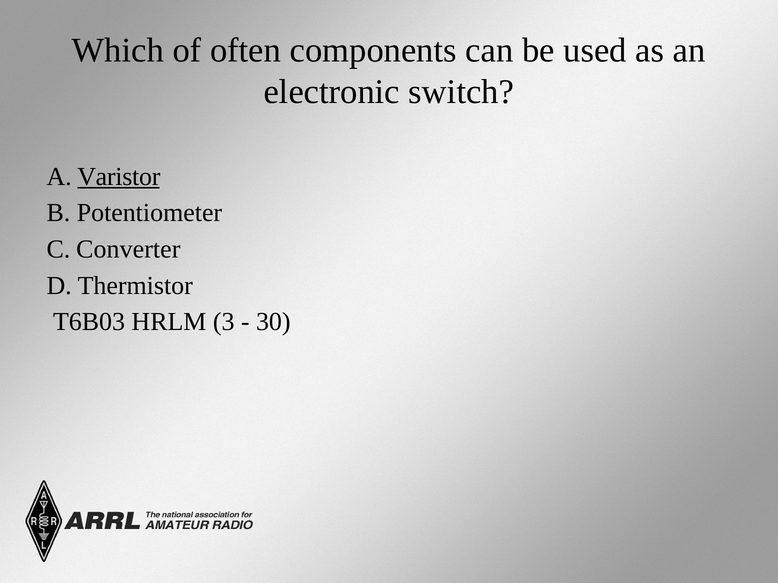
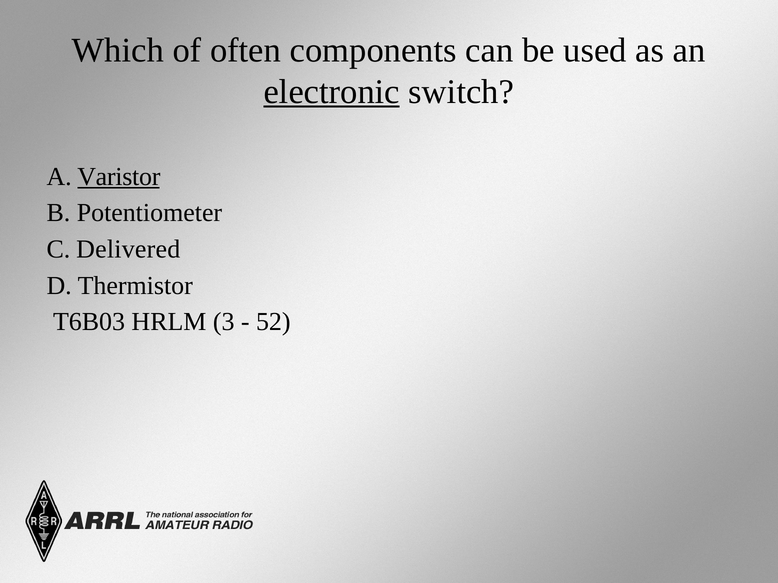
electronic underline: none -> present (332, 92)
Converter: Converter -> Delivered (128, 249)
30: 30 -> 52 (273, 322)
